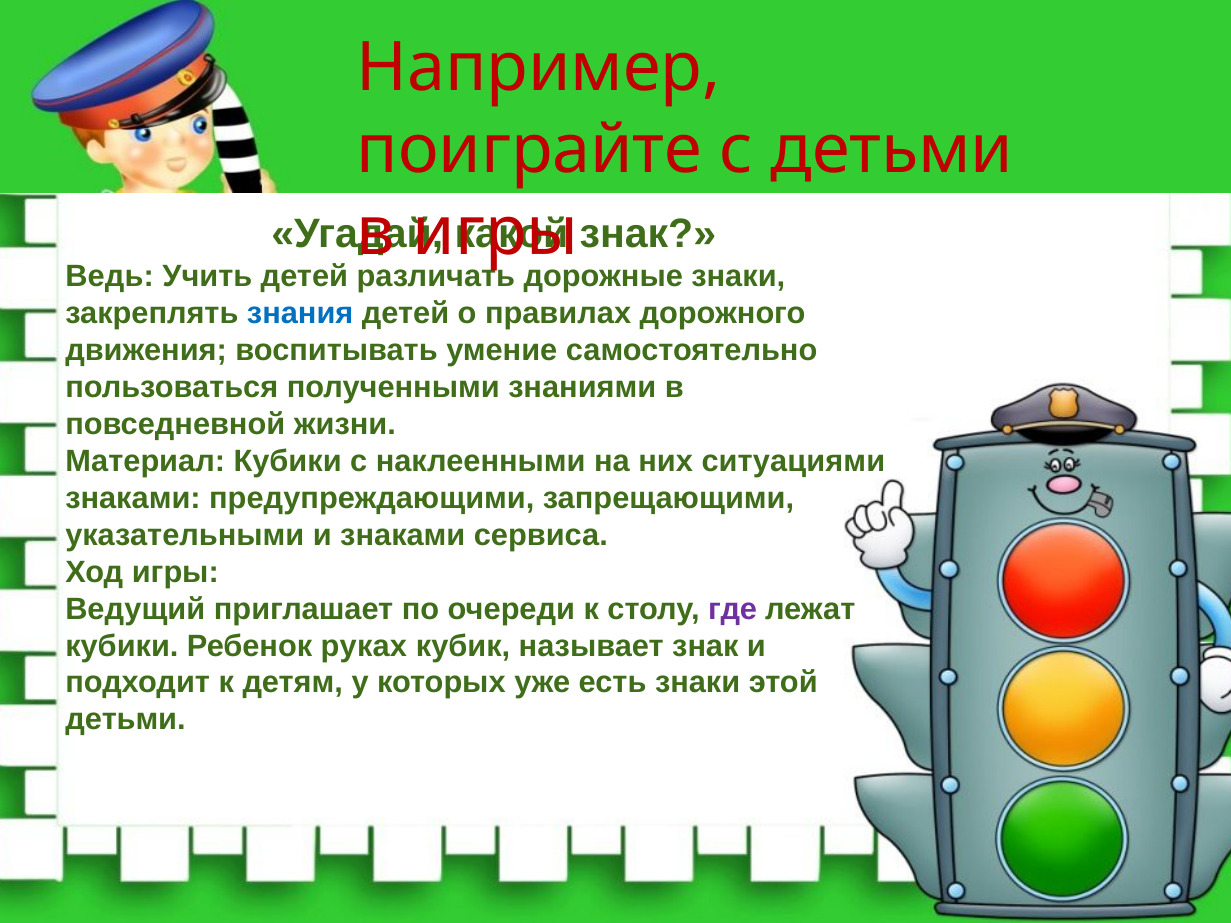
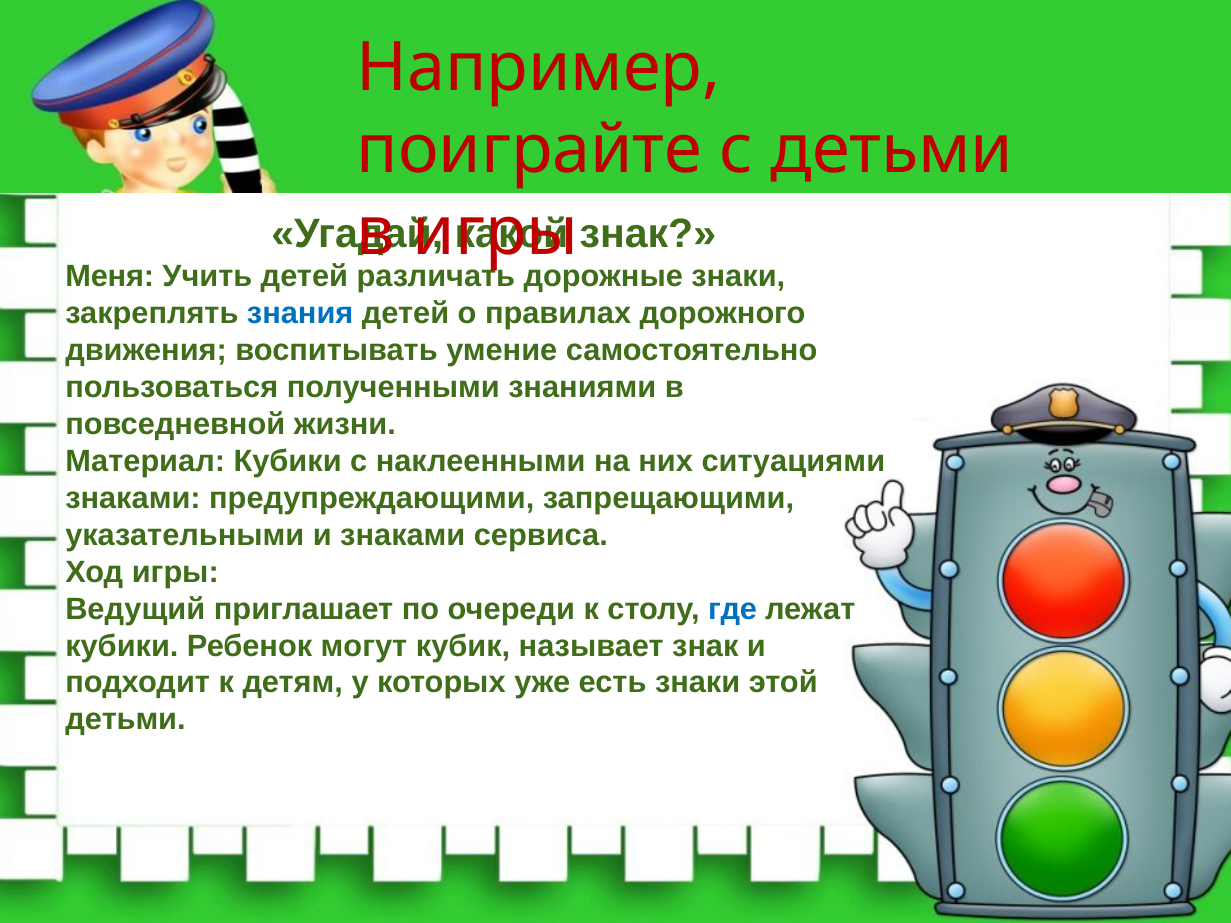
Ведь: Ведь -> Меня (110, 277)
где colour: purple -> blue (733, 609)
руках: руках -> могут (364, 646)
